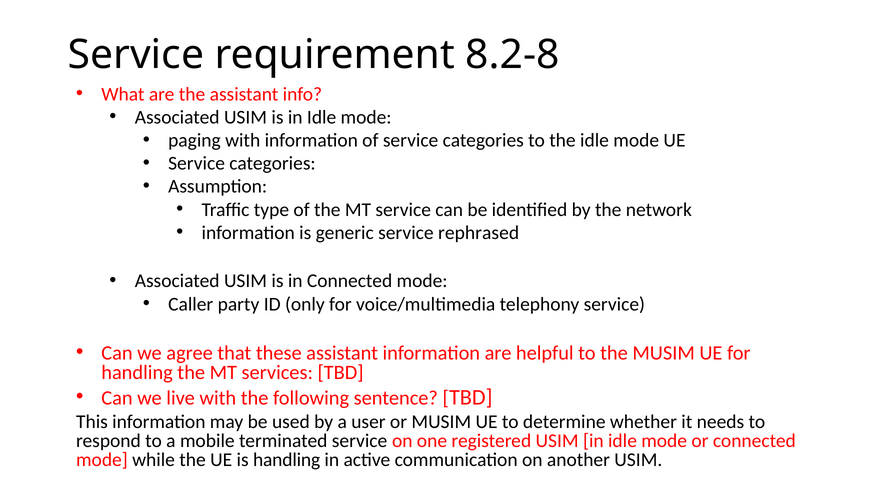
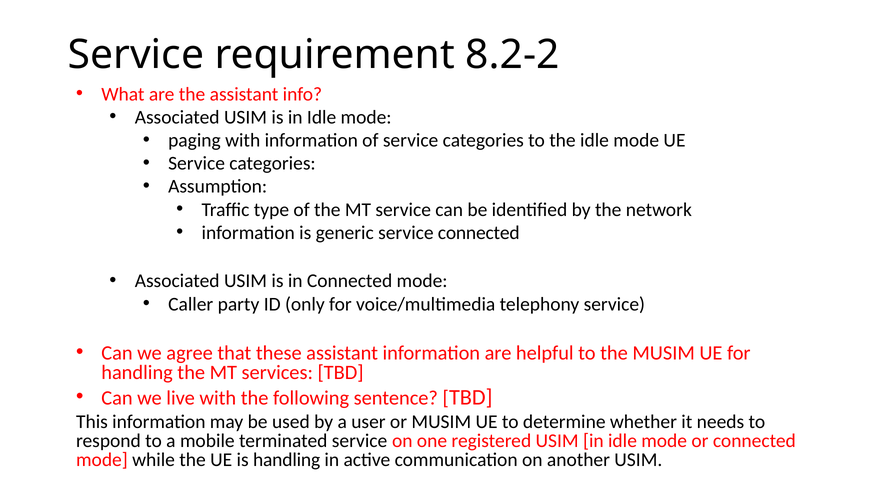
8.2-8: 8.2-8 -> 8.2-2 (513, 55)
service rephrased: rephrased -> connected (479, 233)
